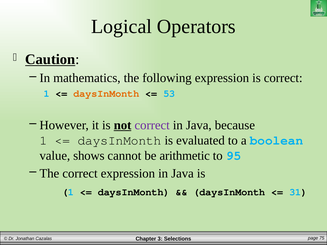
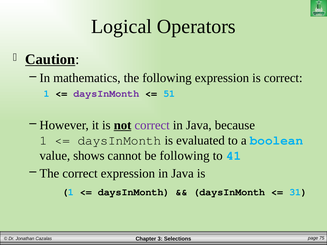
daysInMonth colour: orange -> purple (106, 94)
53: 53 -> 51 (169, 94)
be arithmetic: arithmetic -> following (185, 156)
95: 95 -> 41 (234, 156)
